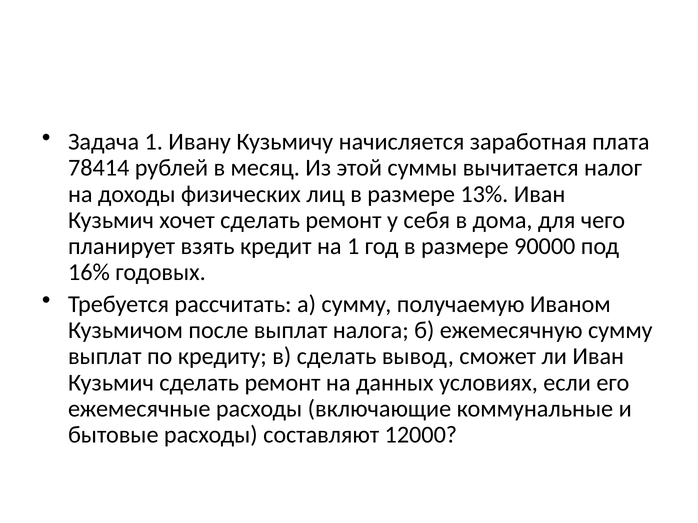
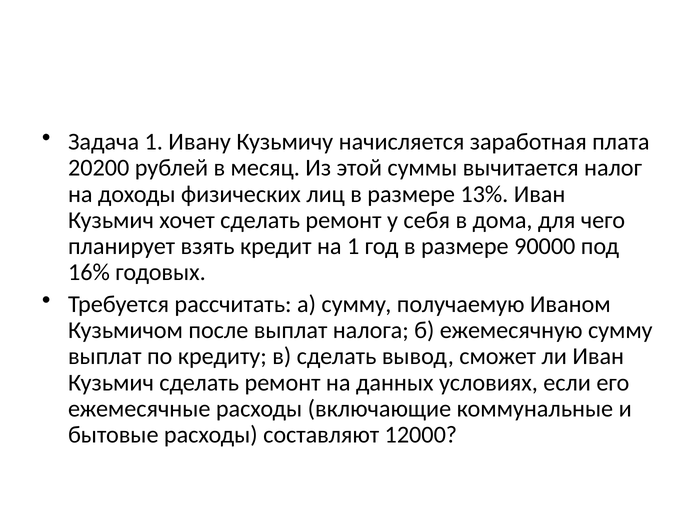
78414: 78414 -> 20200 (99, 168)
